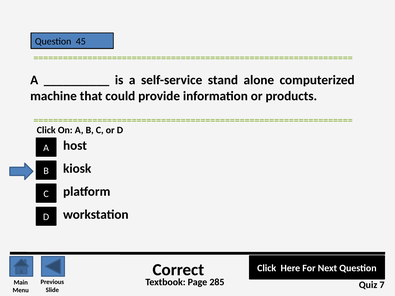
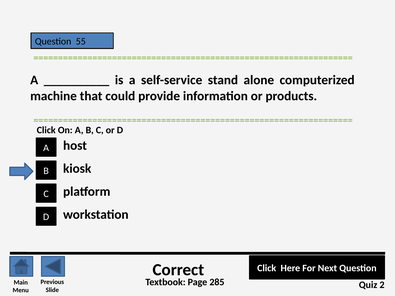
45: 45 -> 55 (81, 41)
7: 7 -> 2 (382, 285)
